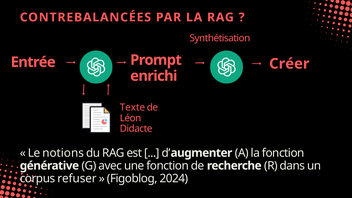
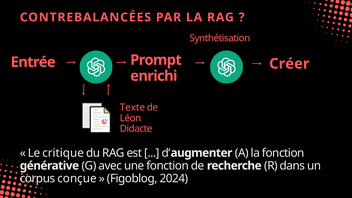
notions: notions -> critique (63, 153)
refuser: refuser -> conçue (77, 178)
